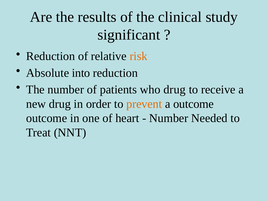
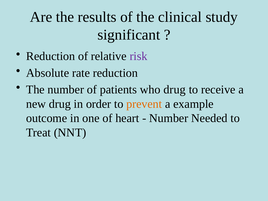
risk colour: orange -> purple (139, 56)
into: into -> rate (81, 73)
a outcome: outcome -> example (193, 104)
